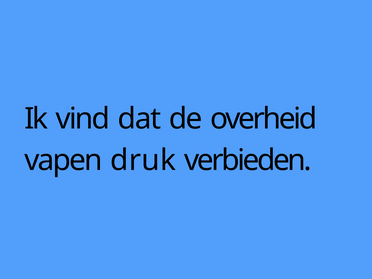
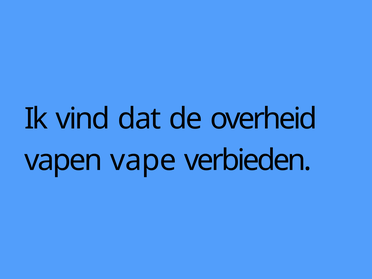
druk: druk -> vape (143, 160)
